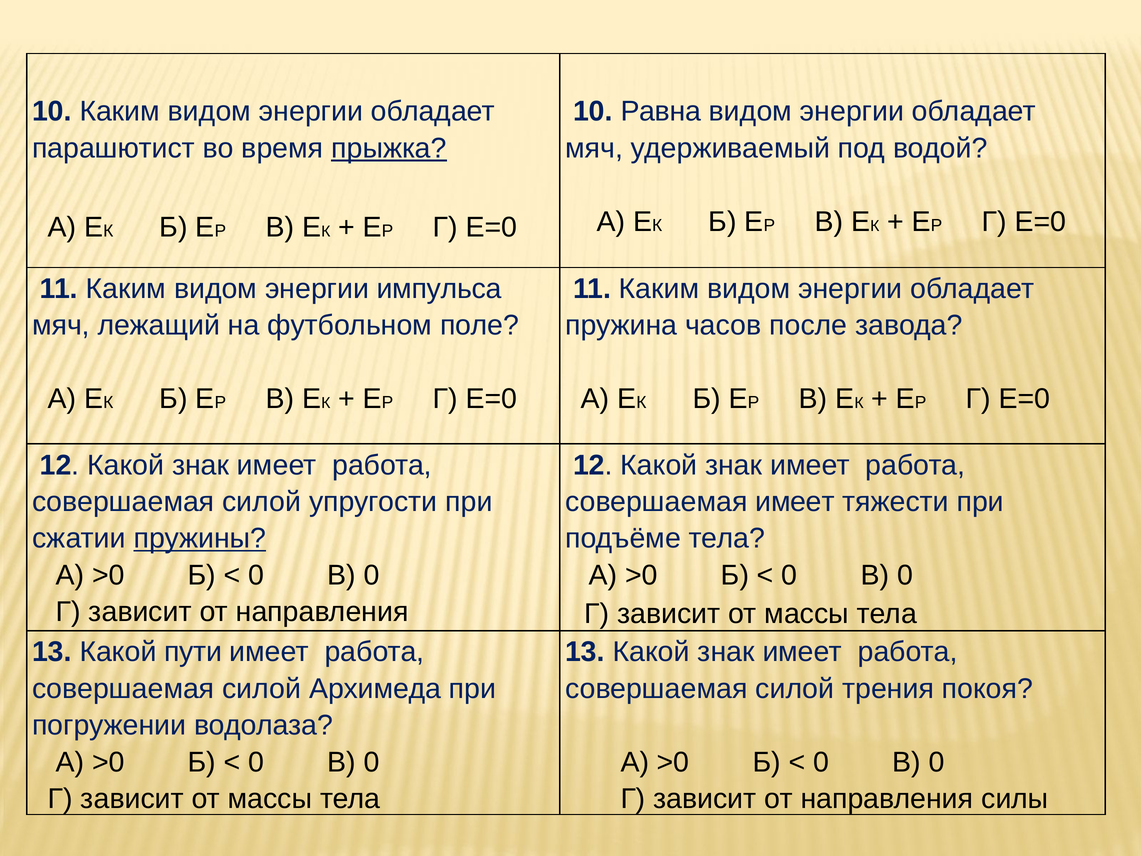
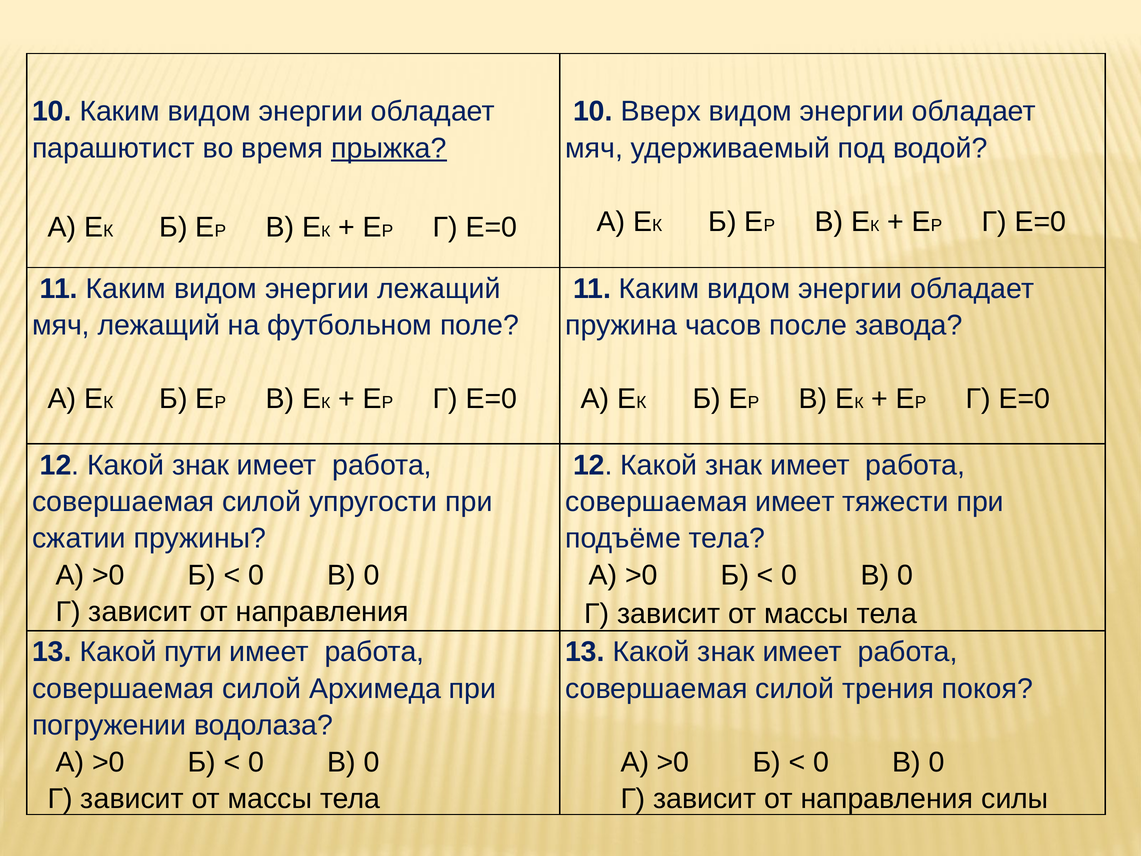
Равна: Равна -> Вверх (661, 111)
энергии импульса: импульса -> лежащий (439, 289)
пружины underline: present -> none (200, 538)
